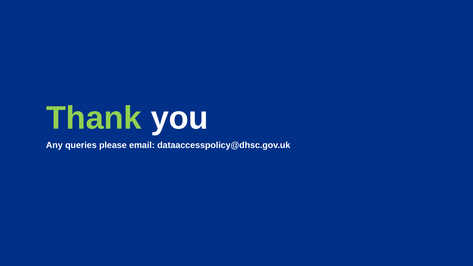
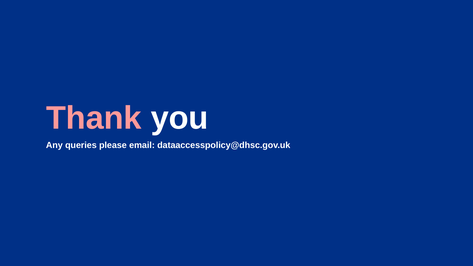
Thank colour: light green -> pink (94, 118)
